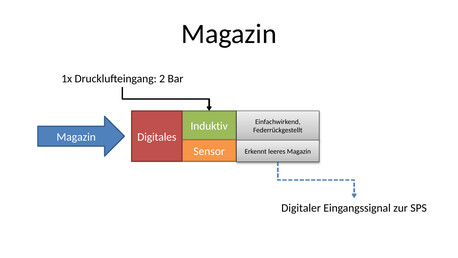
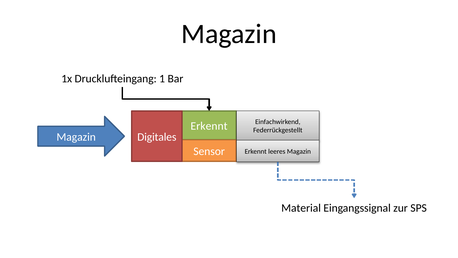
2: 2 -> 1 (162, 79)
Induktiv: Induktiv -> Erkennt (209, 126)
Digitaler: Digitaler -> Material (301, 208)
